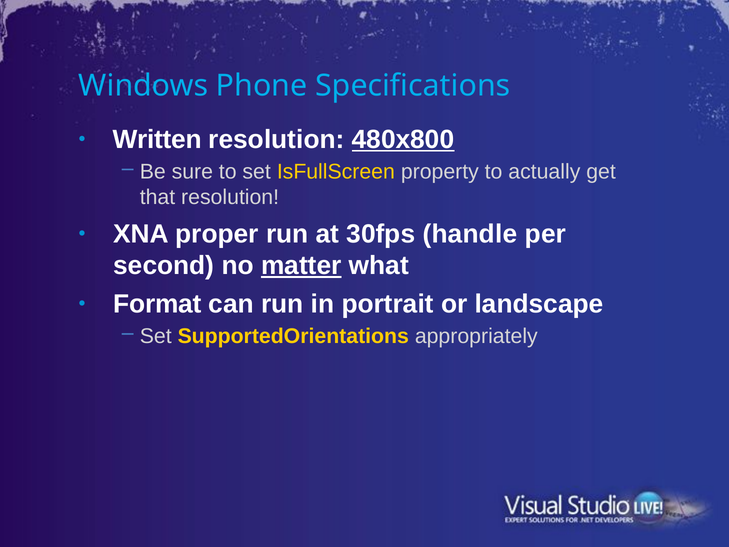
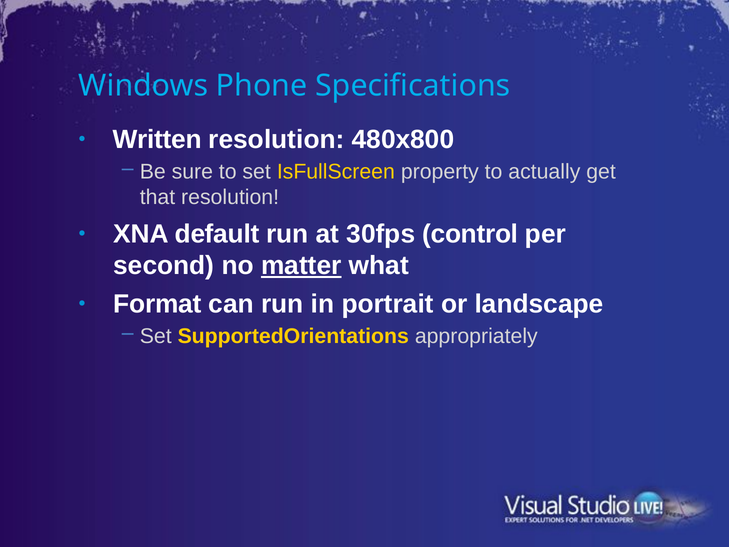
480x800 underline: present -> none (403, 139)
proper: proper -> default (217, 234)
handle: handle -> control (470, 234)
